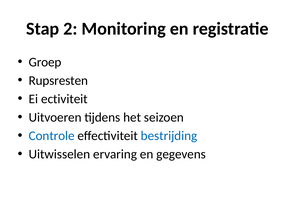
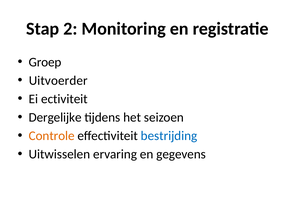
Rupsresten: Rupsresten -> Uitvoerder (58, 80)
Uitvoeren: Uitvoeren -> Dergelijke (55, 117)
Controle colour: blue -> orange (52, 135)
